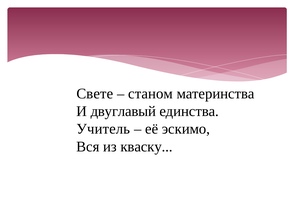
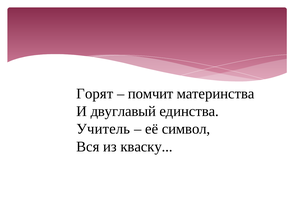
Свете: Свете -> Горят (95, 93)
станом: станом -> помчит (151, 93)
эскимо: эскимо -> символ (186, 129)
